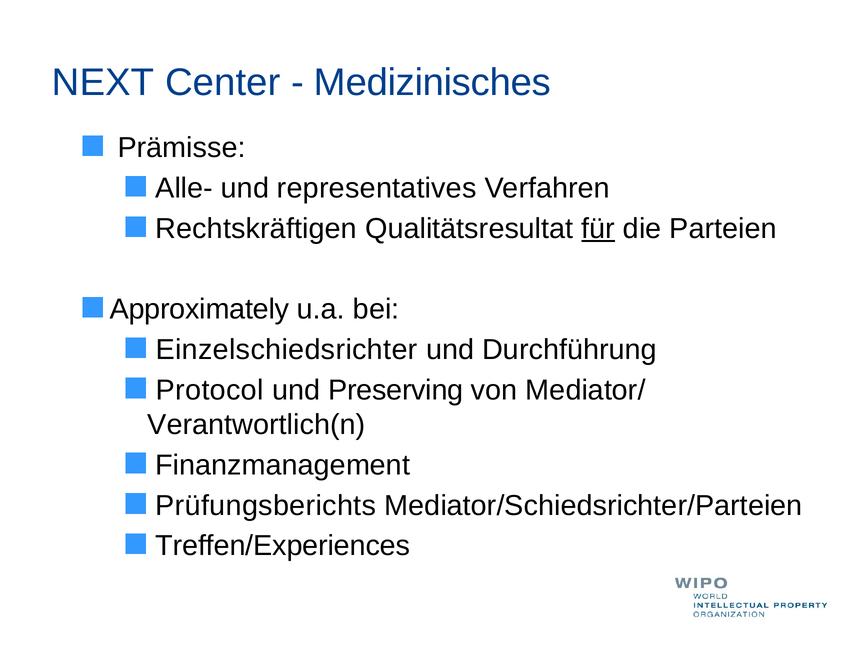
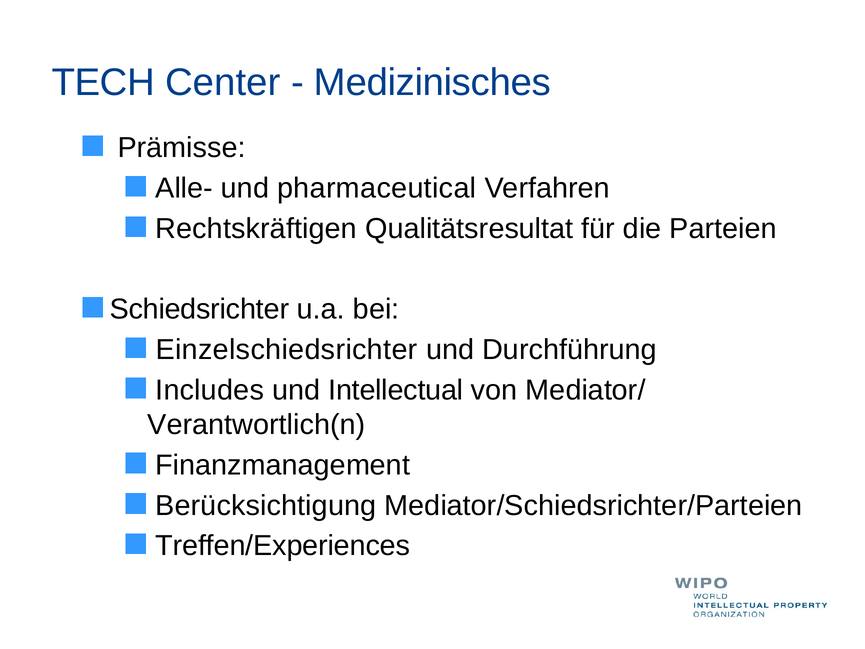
NEXT: NEXT -> TECH (103, 83)
representatives: representatives -> pharmaceutical (377, 188)
für underline: present -> none (598, 229)
Approximately: Approximately -> Schiedsrichter (199, 309)
Protocol: Protocol -> Includes (210, 390)
Preserving: Preserving -> Intellectual (396, 390)
Prüfungsberichts: Prüfungsberichts -> Berücksichtigung (266, 505)
